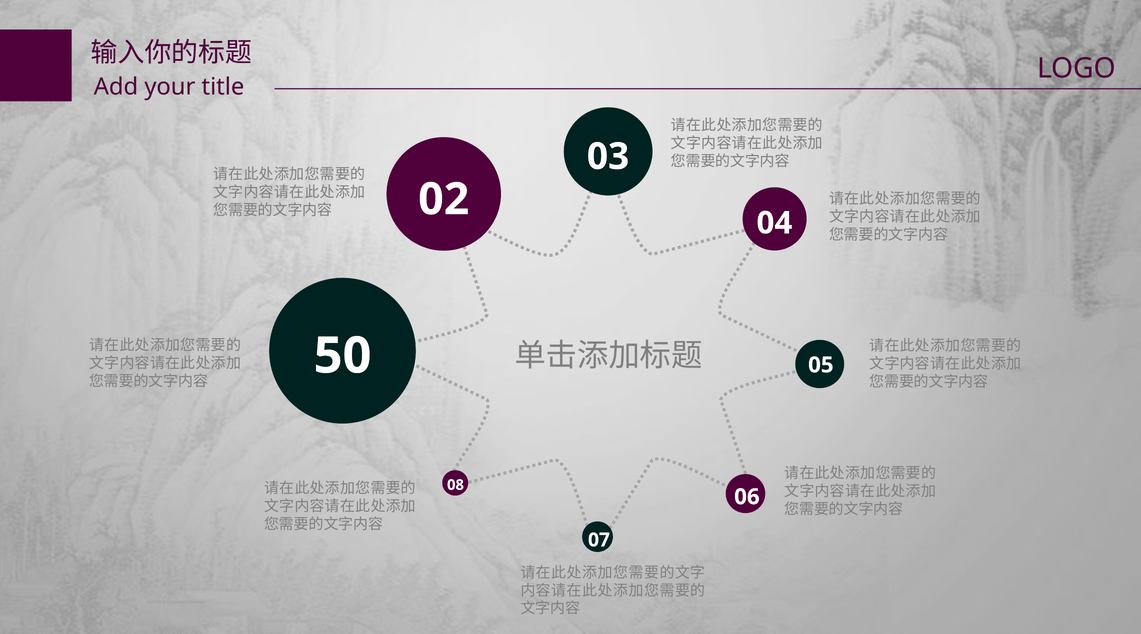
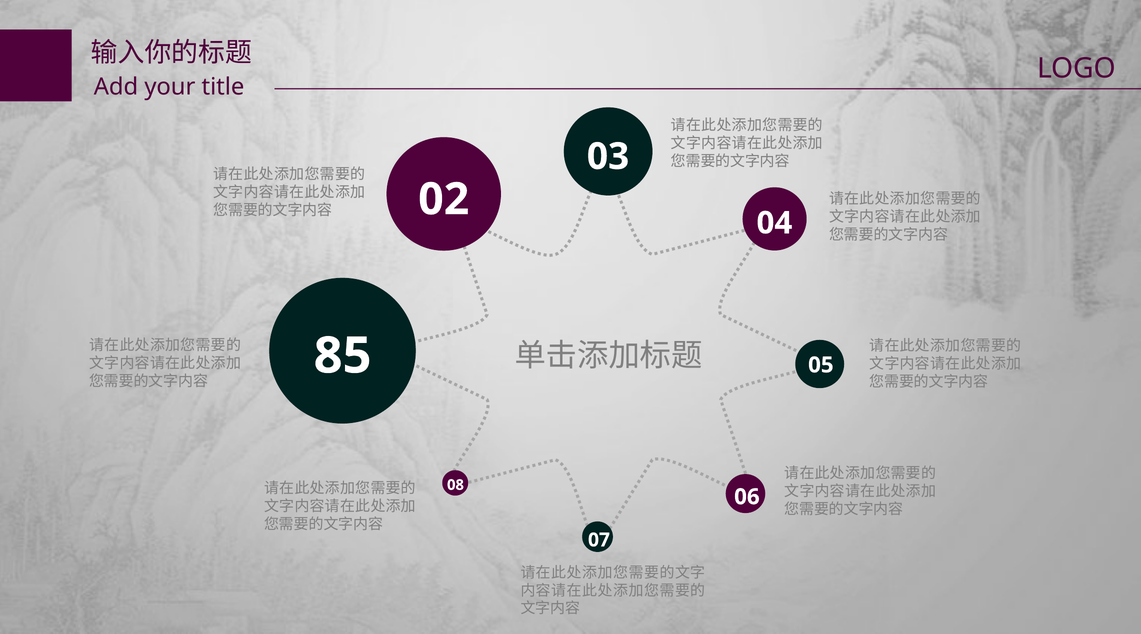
50: 50 -> 85 (343, 356)
